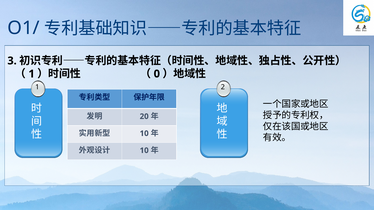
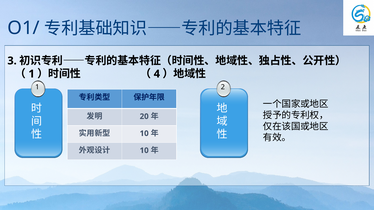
0: 0 -> 4 (157, 74)
